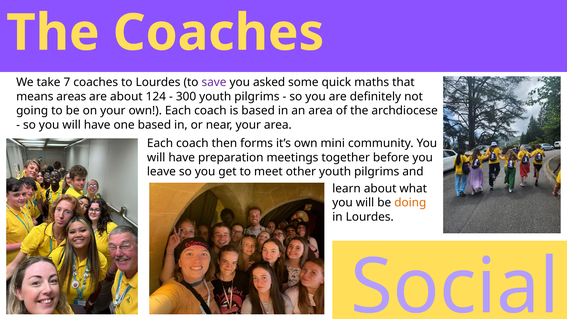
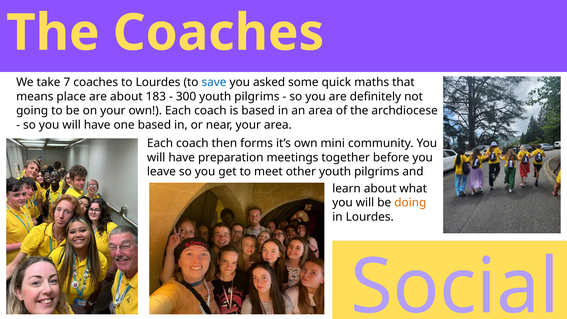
save colour: purple -> blue (214, 82)
areas: areas -> place (71, 96)
124: 124 -> 183 (156, 96)
